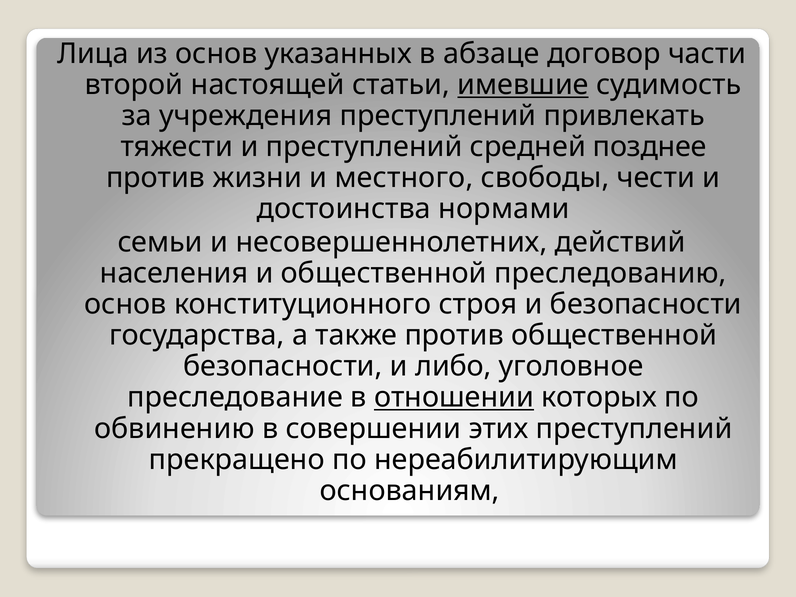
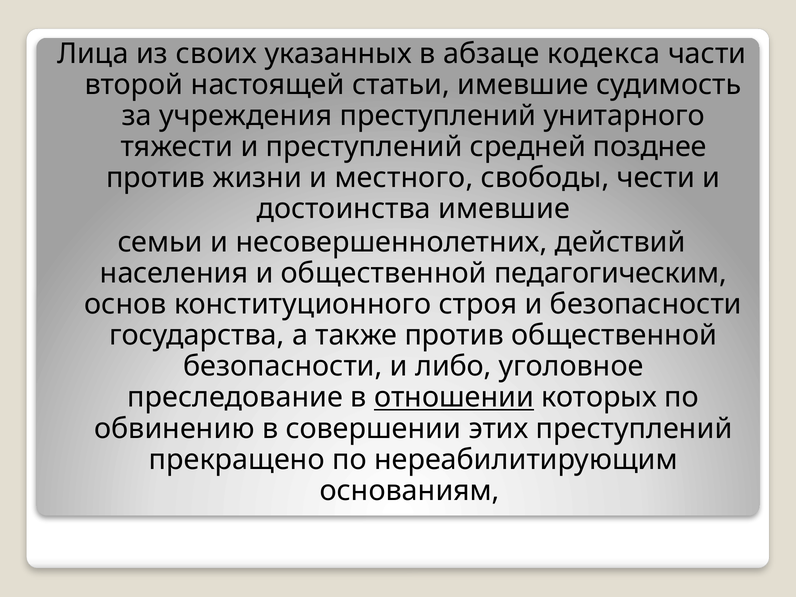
из основ: основ -> своих (216, 54)
договор: договор -> кодекса (604, 54)
имевшие underline: present -> none (523, 85)
привлекать: привлекать -> унитарного (624, 116)
достоинства нормами: нормами -> имевшие (504, 209)
преследованию: преследованию -> педагогическим (611, 273)
